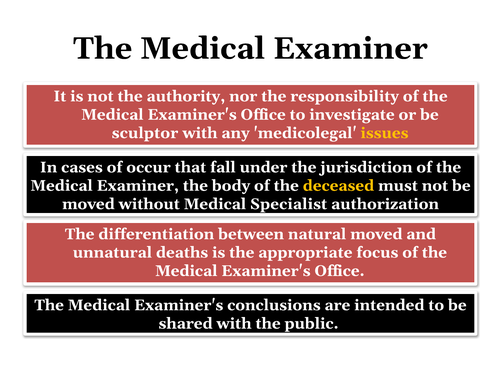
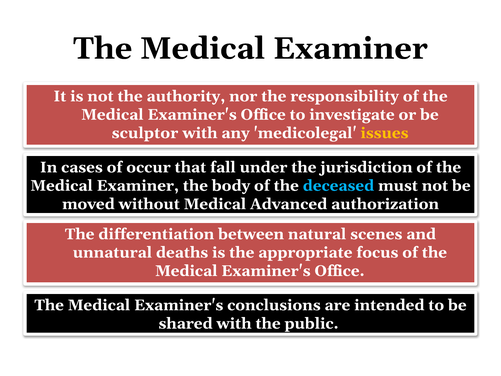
deceased colour: yellow -> light blue (338, 186)
Specialist: Specialist -> Advanced (289, 204)
natural moved: moved -> scenes (376, 234)
